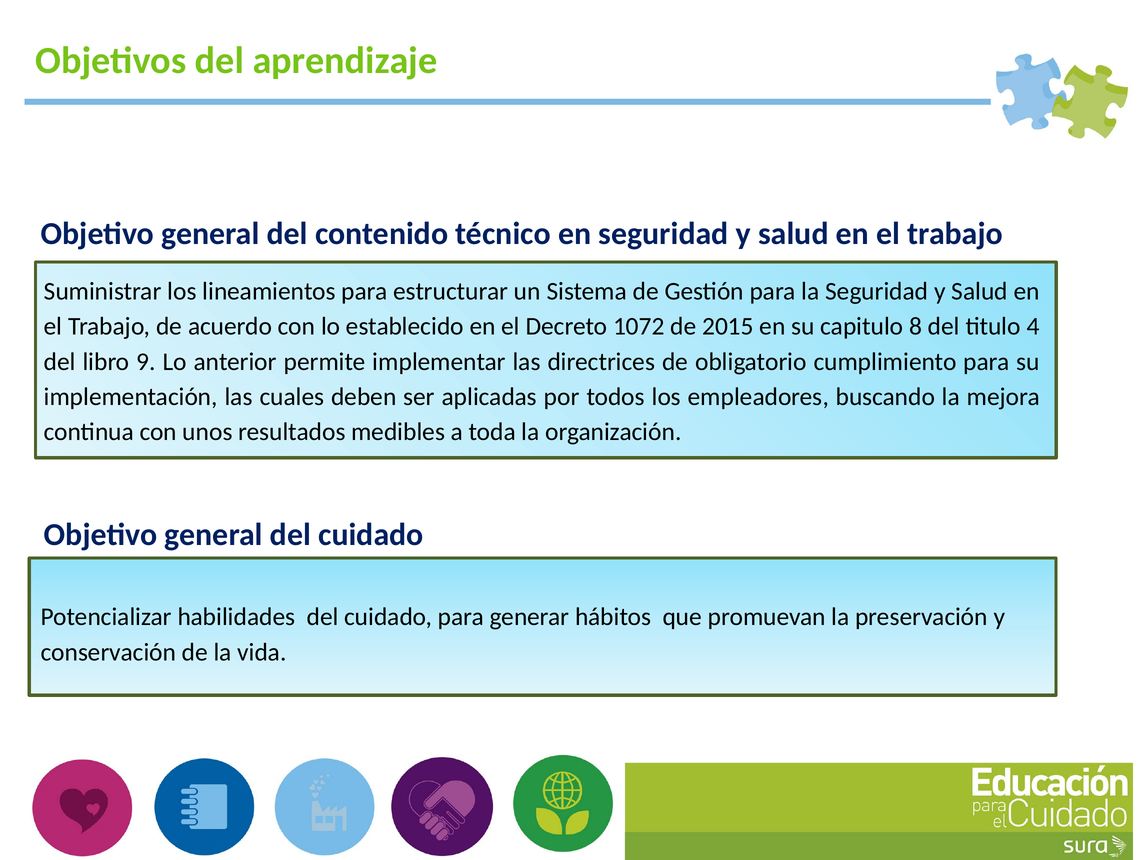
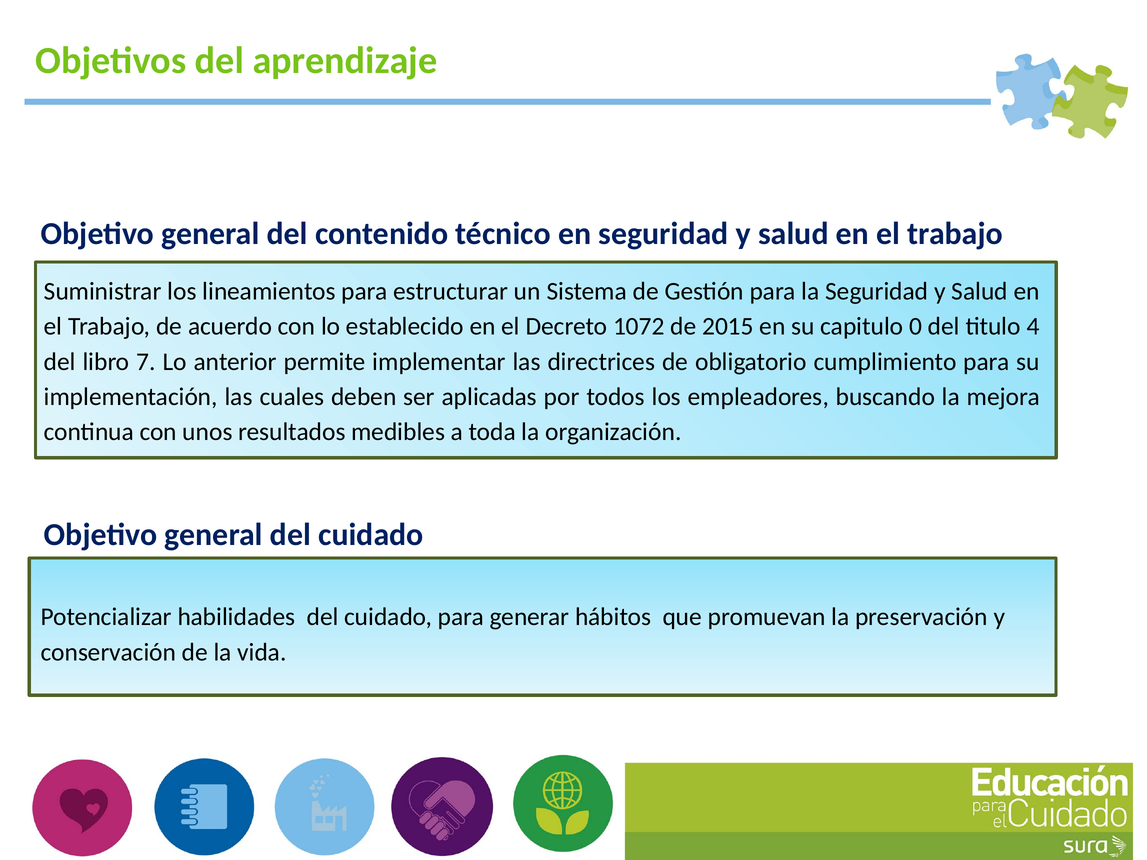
8: 8 -> 0 (916, 327)
9: 9 -> 7 (146, 362)
